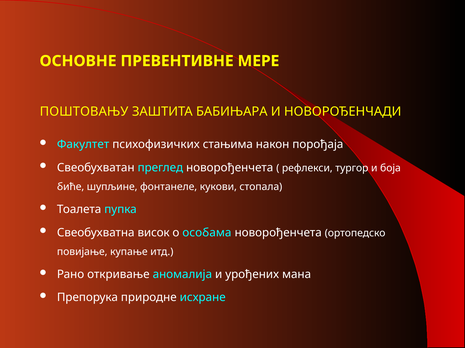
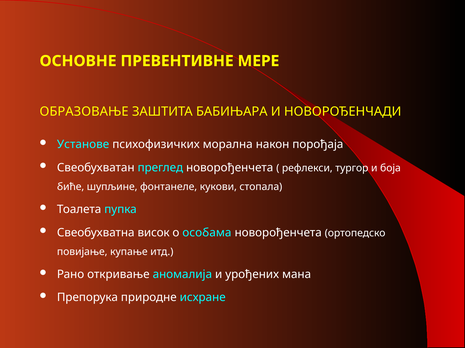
ПОШТОВАЊУ: ПОШТОВАЊУ -> ОБРАЗОВАЊЕ (84, 112)
Факултет: Факултет -> Установе (83, 145)
стањима: стањима -> морална (228, 145)
